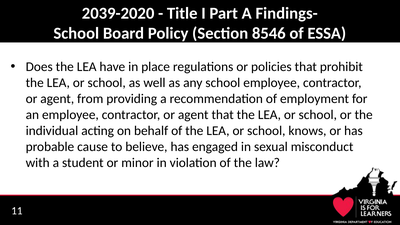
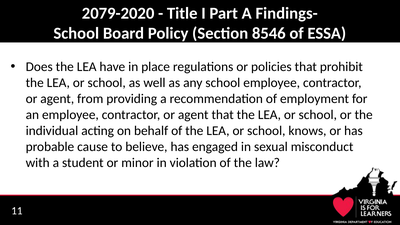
2039-2020: 2039-2020 -> 2079-2020 (118, 13)
